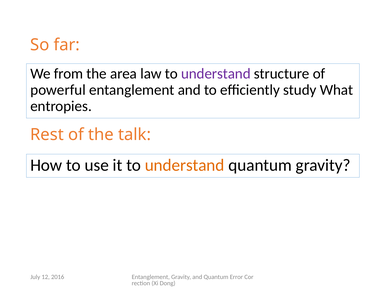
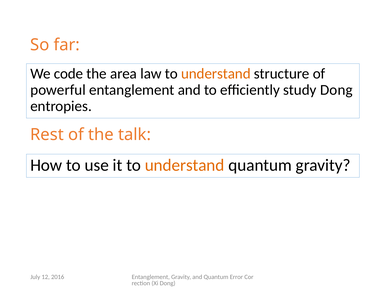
from: from -> code (69, 74)
understand colour: purple -> orange (216, 74)
study What: What -> Dong (336, 90)
